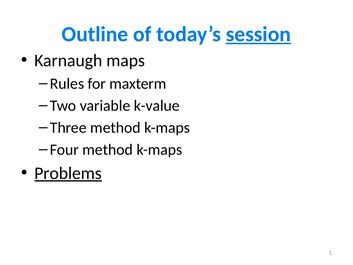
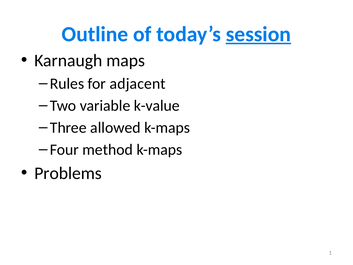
maxterm: maxterm -> adjacent (138, 83)
Three method: method -> allowed (115, 127)
Problems underline: present -> none (68, 173)
